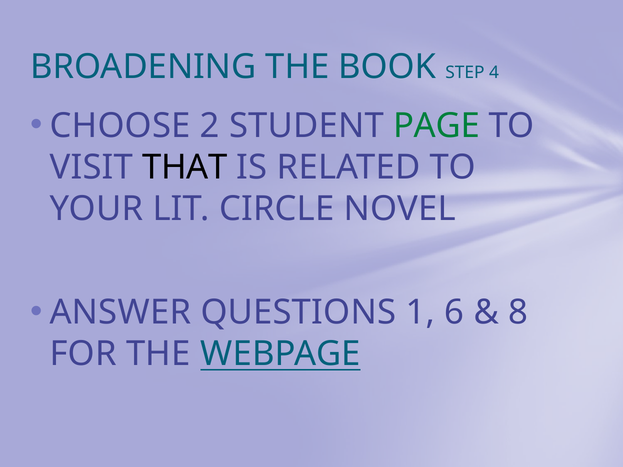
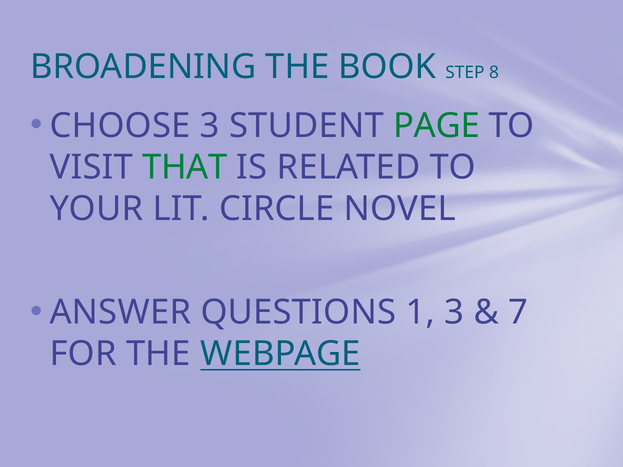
4: 4 -> 8 (494, 72)
CHOOSE 2: 2 -> 3 (210, 126)
THAT colour: black -> green (185, 167)
1 6: 6 -> 3 (454, 313)
8: 8 -> 7 (518, 313)
